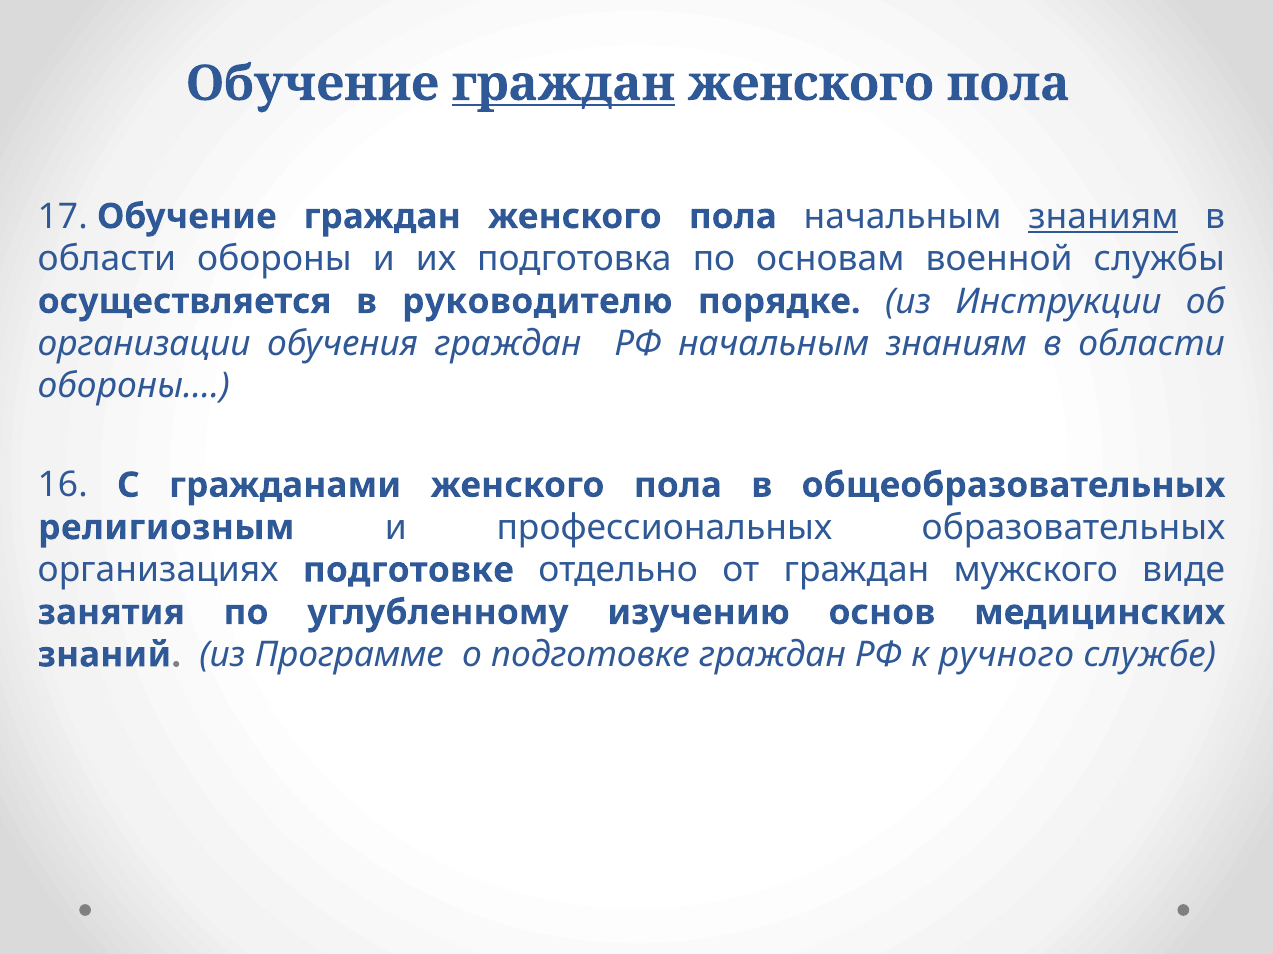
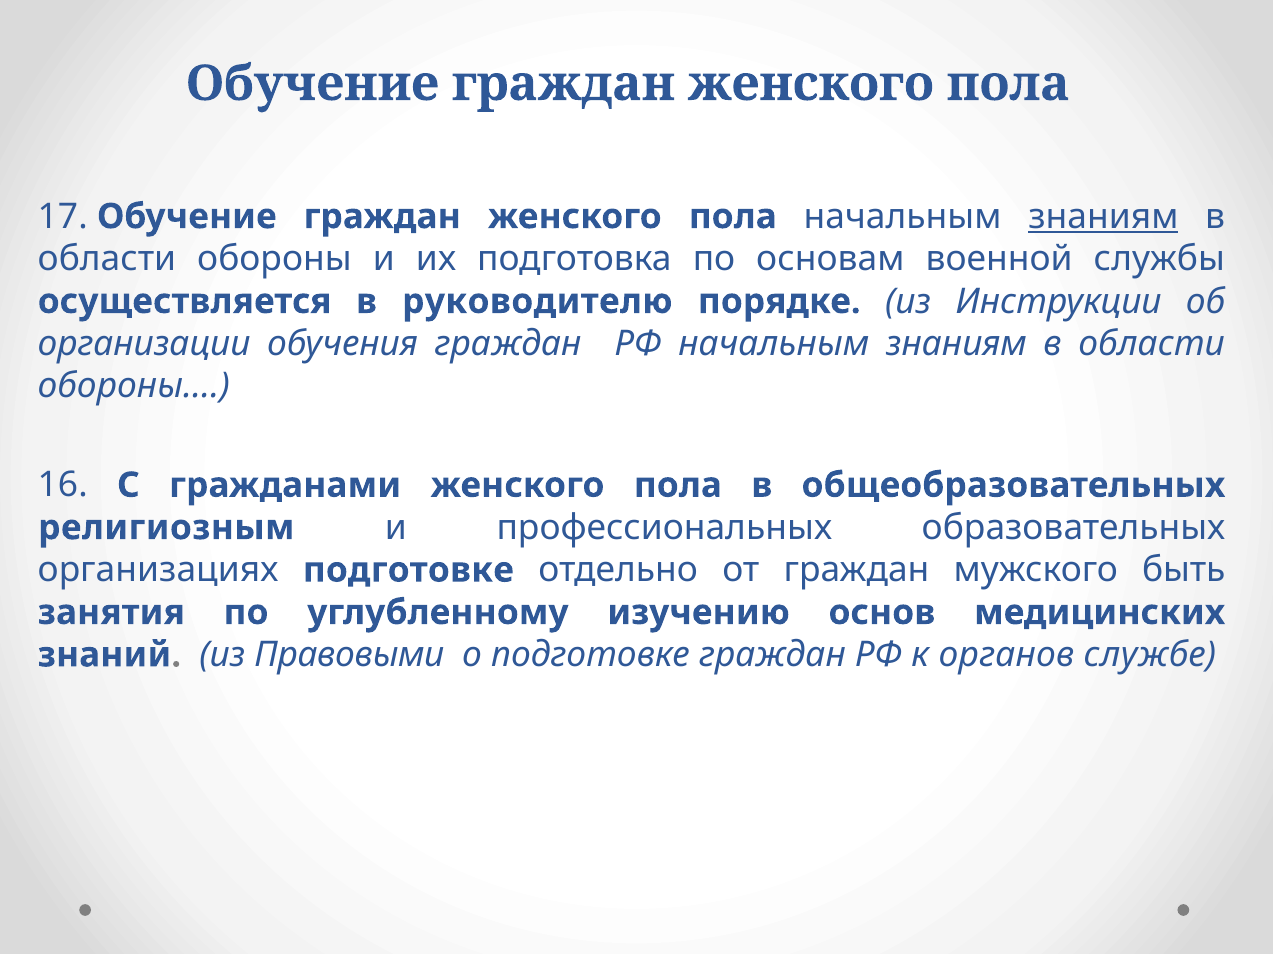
граждан underline: present -> none (563, 84)
виде: виде -> быть (1184, 570)
Программе: Программе -> Правовыми (349, 655)
ручного: ручного -> органов (1007, 655)
